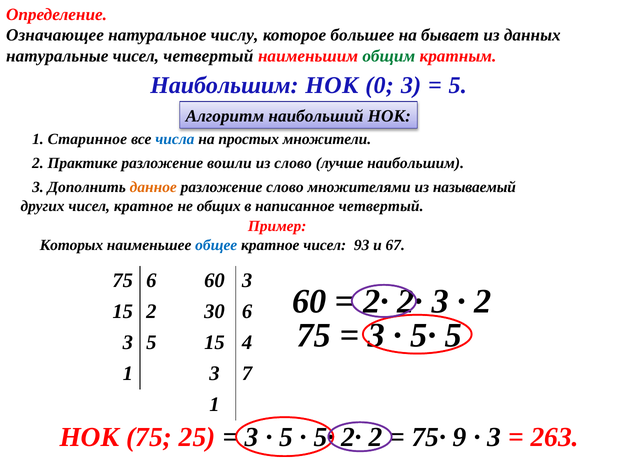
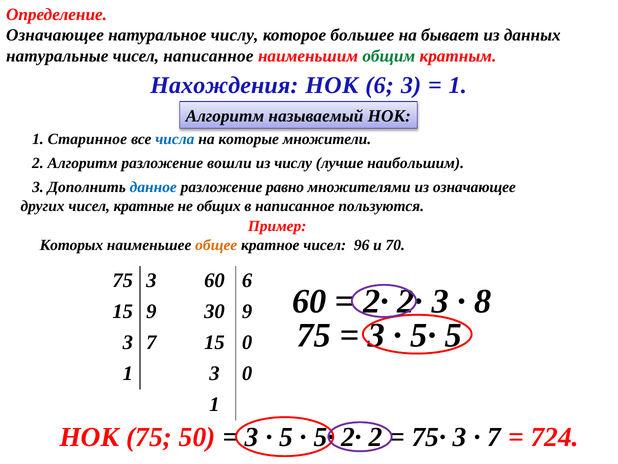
чисел четвертый: четвертый -> написанное (208, 56)
Наибольшим: Наибольшим -> Нахождения (224, 85)
НОК 0: 0 -> 6 (380, 85)
5: 5 -> 1 (458, 85)
наибольший: наибольший -> называемый (316, 116)
простых: простых -> которые (249, 139)
2 Практике: Практике -> Алгоритм (83, 163)
из слово: слово -> числу (293, 163)
данное colour: orange -> blue (153, 187)
разложение слово: слово -> равно (285, 187)
из называемый: называемый -> означающее (474, 187)
чисел кратное: кратное -> кратные (144, 206)
написанное четвертый: четвертый -> пользуются (381, 206)
общее colour: blue -> orange (216, 245)
93: 93 -> 96 (362, 245)
67: 67 -> 70 (395, 245)
75 6: 6 -> 3 (151, 280)
60 3: 3 -> 6 (247, 280)
2: 2 -> 8 (483, 301)
15 2: 2 -> 9 (151, 311)
30 6: 6 -> 9 (247, 311)
3 5: 5 -> 7 (151, 342)
15 4: 4 -> 0 (247, 342)
3 7: 7 -> 0 (247, 373)
25: 25 -> 50 (197, 437)
75∙ 9: 9 -> 3 (460, 437)
3: 3 -> 7 (494, 437)
263: 263 -> 724 (555, 437)
